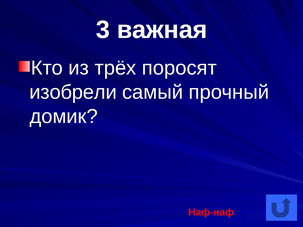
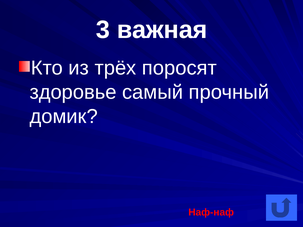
изобрели: изобрели -> здоровье (73, 92)
